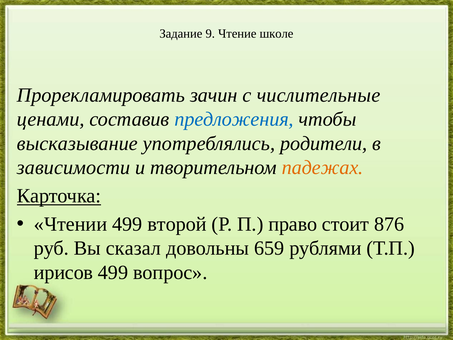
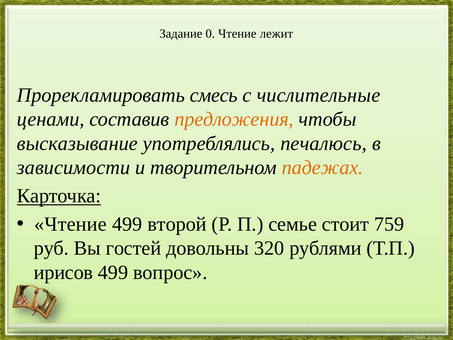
9: 9 -> 0 (210, 34)
школе: школе -> лежит (276, 34)
зачин: зачин -> смесь (214, 95)
предложения colour: blue -> orange (234, 119)
родители: родители -> печалюсь (324, 143)
Чтении: Чтении -> Чтение (70, 224)
право: право -> семье (293, 224)
876: 876 -> 759 (389, 224)
сказал: сказал -> гостей (133, 248)
659: 659 -> 320 (269, 248)
